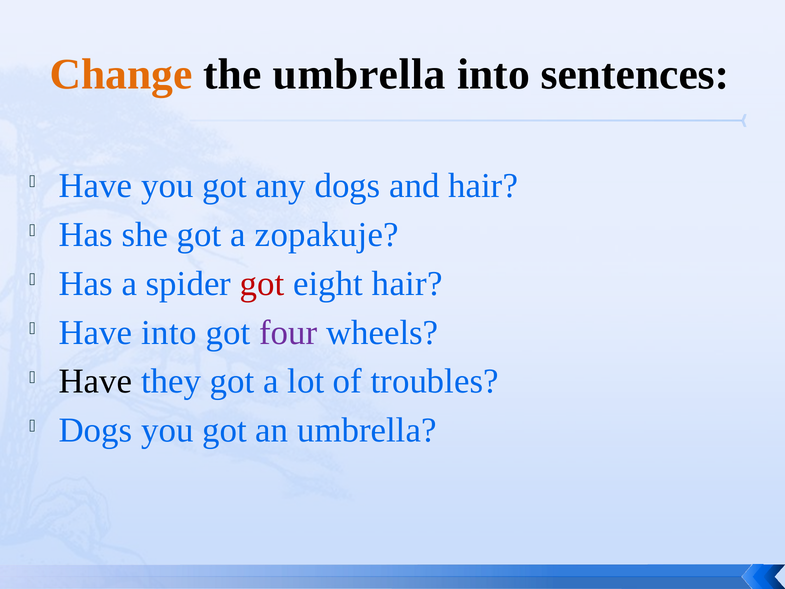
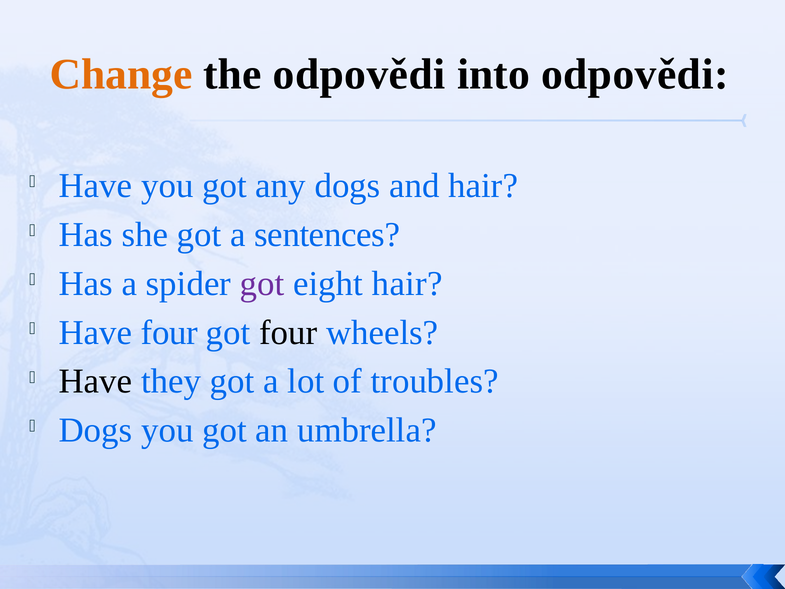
the umbrella: umbrella -> odpovědi (359, 74)
into sentences: sentences -> odpovědi (635, 74)
zopakuje: zopakuje -> sentences (327, 235)
got colour: red -> purple (262, 283)
Have into: into -> four (169, 332)
four colour: purple -> black (288, 332)
